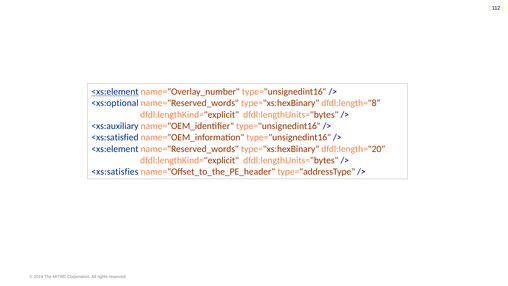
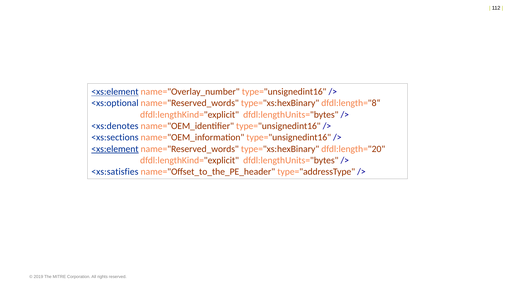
<xs:auxiliary: <xs:auxiliary -> <xs:denotes (115, 126)
<xs:satisfied: <xs:satisfied -> <xs:sections (115, 137)
<xs:element underline: none -> present (115, 149)
